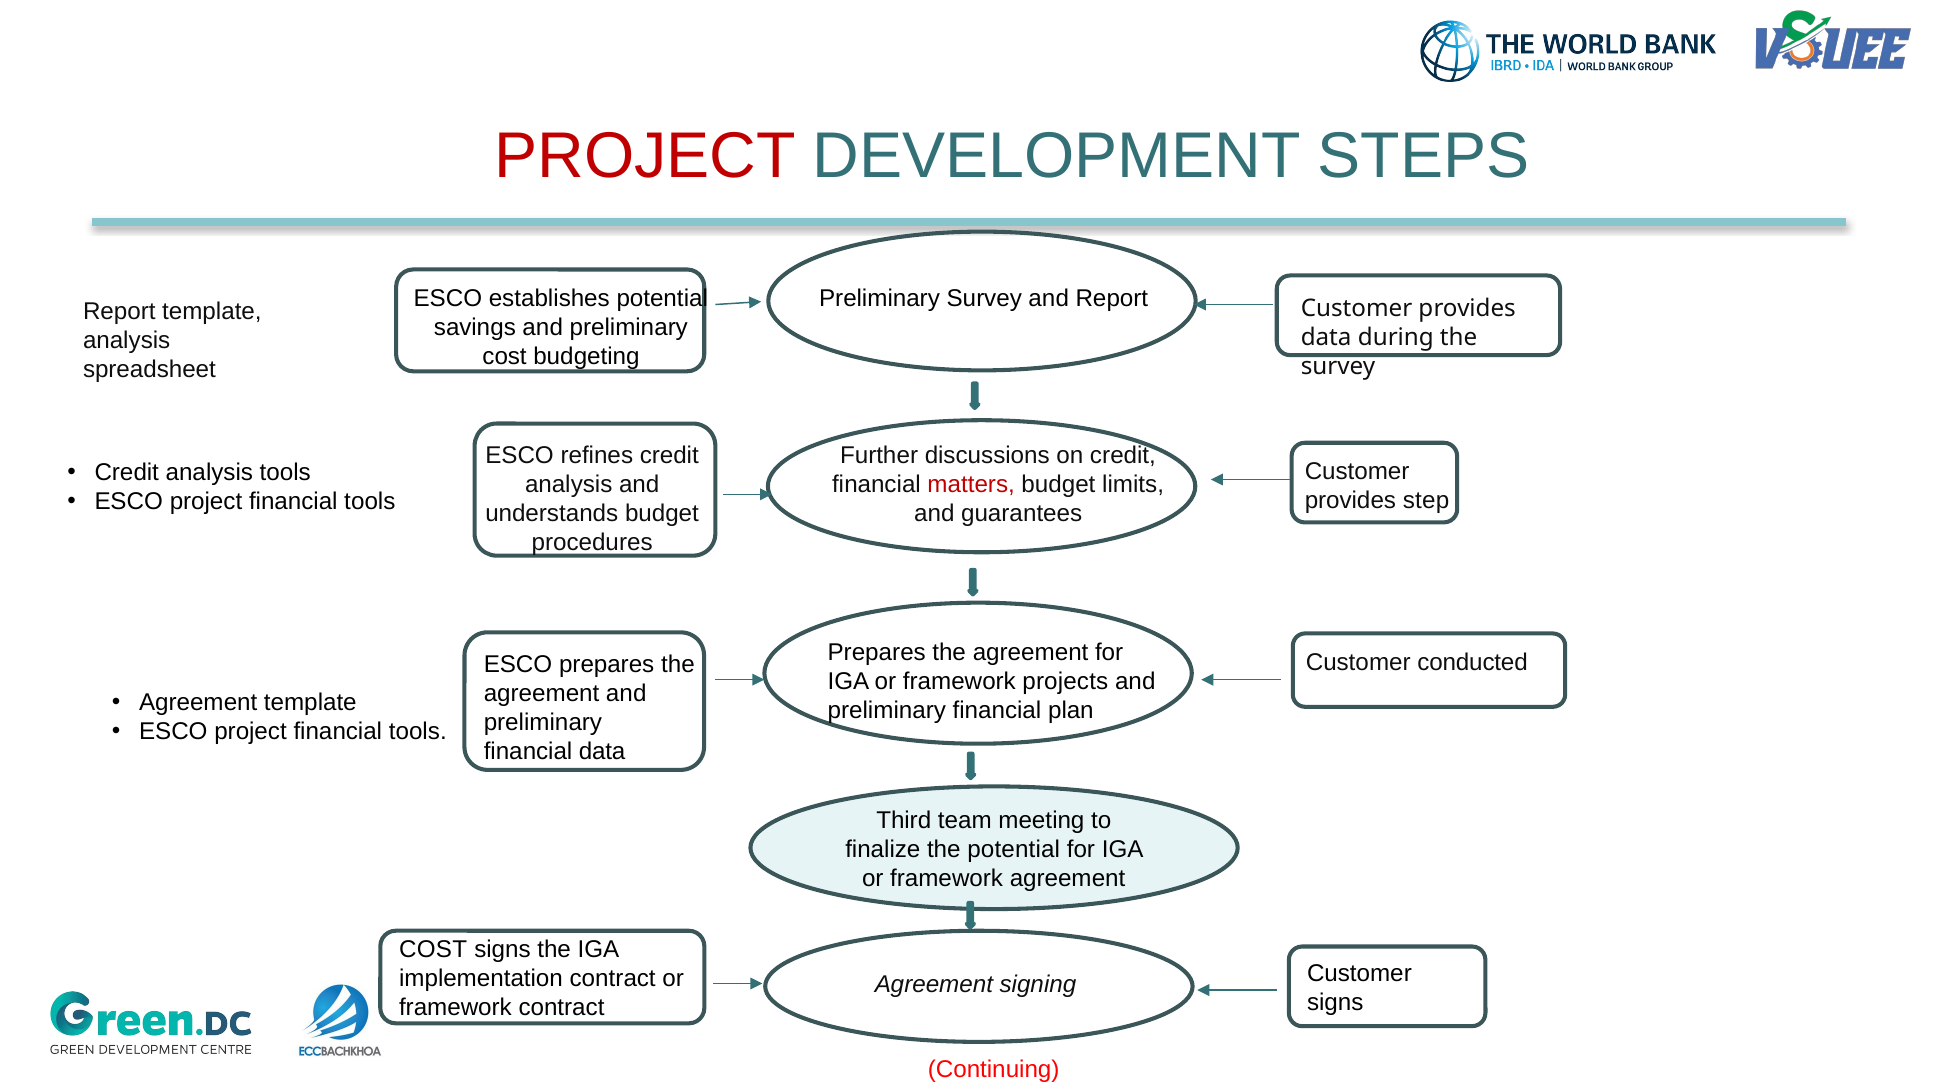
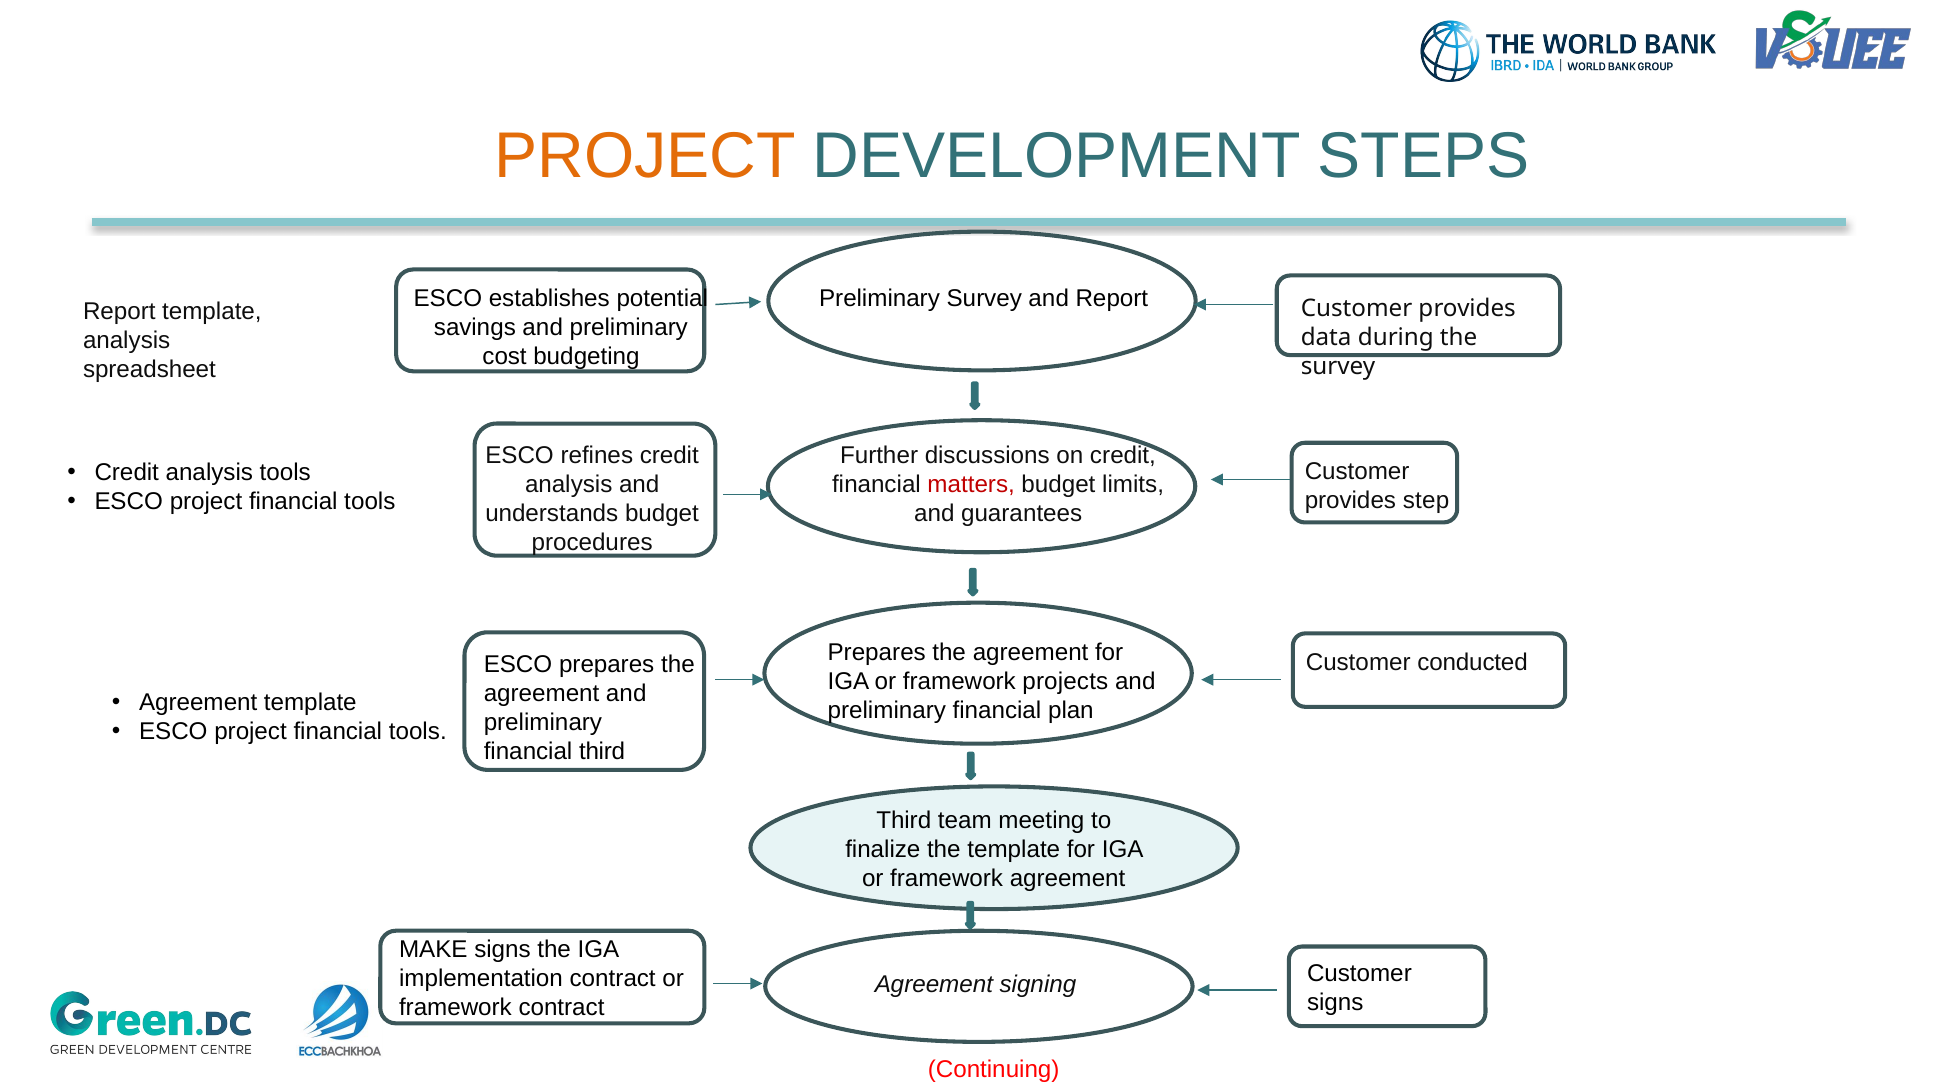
PROJECT colour: red -> orange (645, 156)
financial data: data -> third (602, 751)
the potential: potential -> template (1014, 849)
COST: COST -> MAKE (433, 950)
